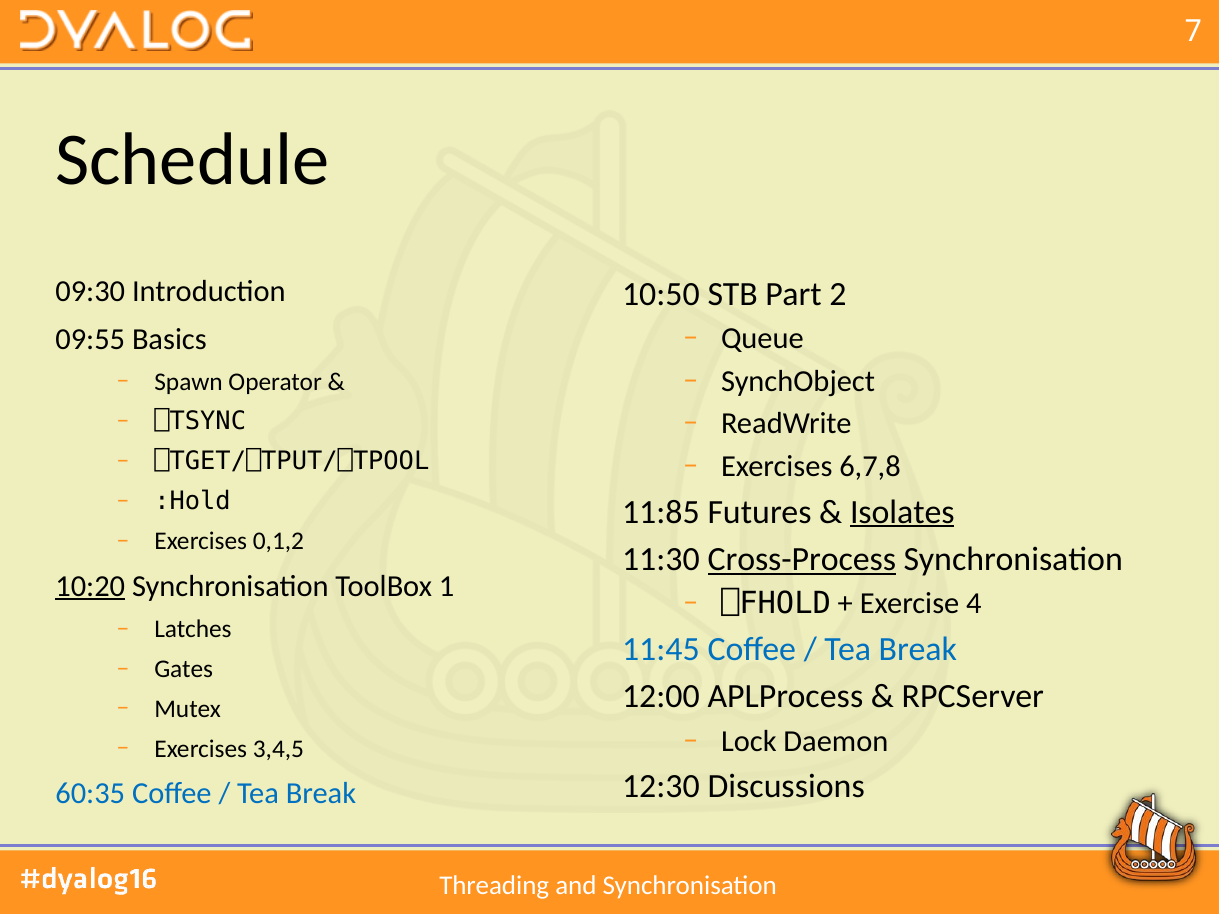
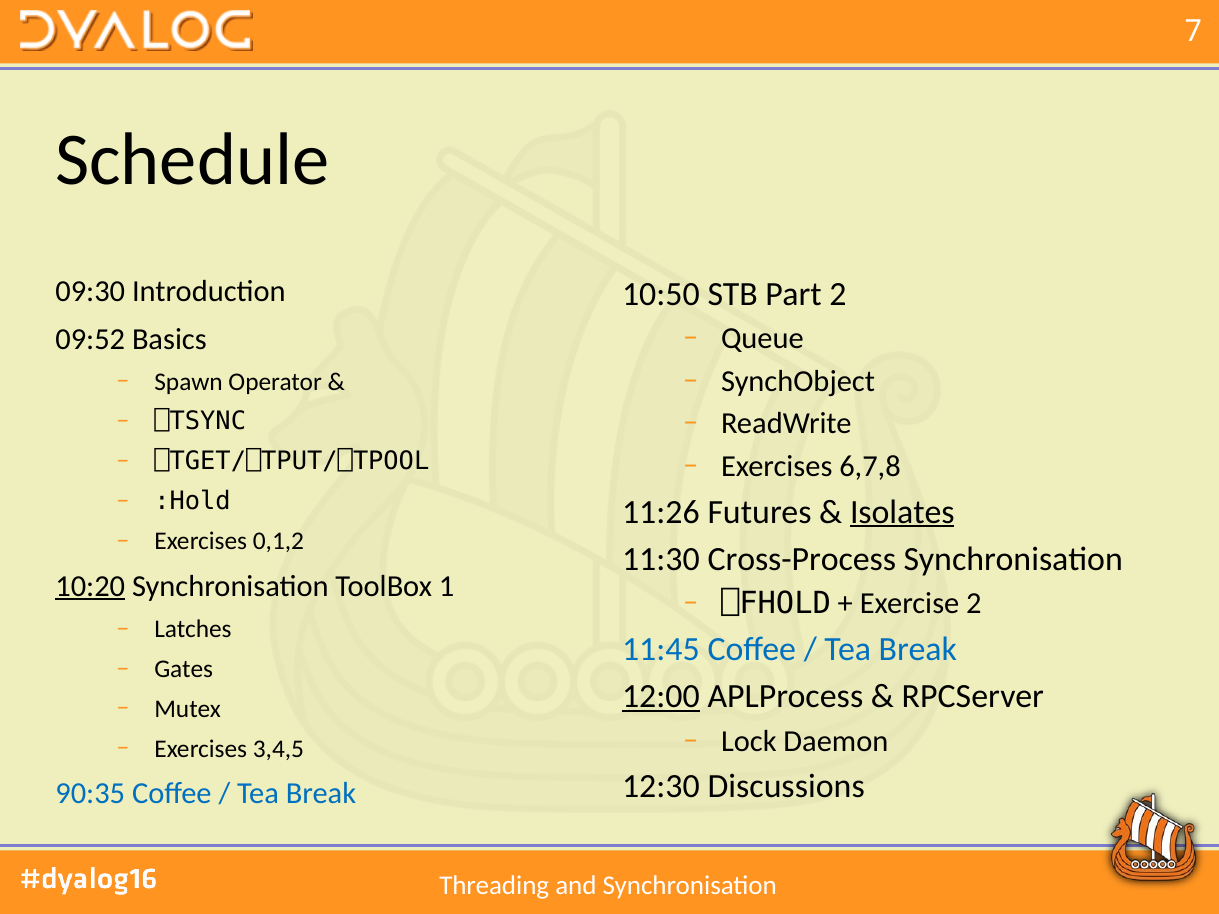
09:55: 09:55 -> 09:52 (90, 339)
11:85: 11:85 -> 11:26 (661, 512)
Cross-Process underline: present -> none (802, 559)
Exercise 4: 4 -> 2 (974, 604)
12:00 underline: none -> present (661, 697)
60:35: 60:35 -> 90:35 (90, 794)
